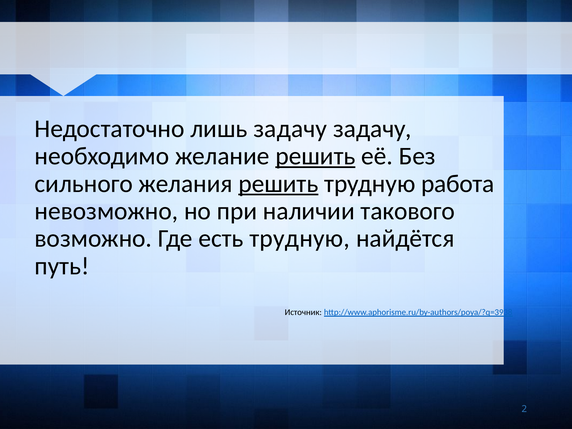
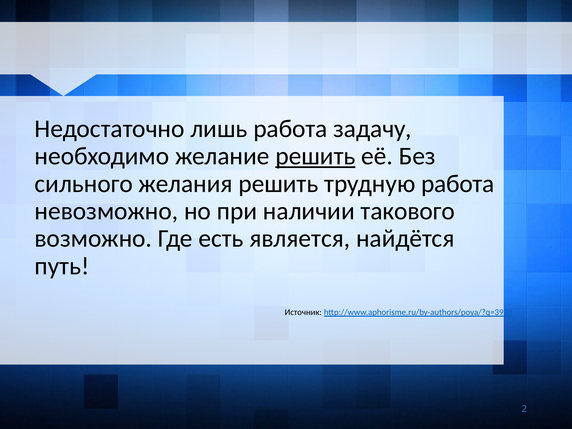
лишь задачу: задачу -> работа (290, 129)
решить underline: present -> none (278, 184)
есть трудную: трудную -> является (300, 239)
